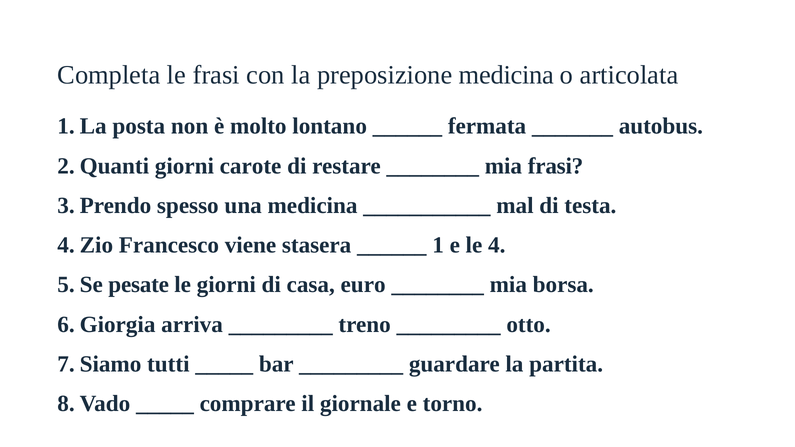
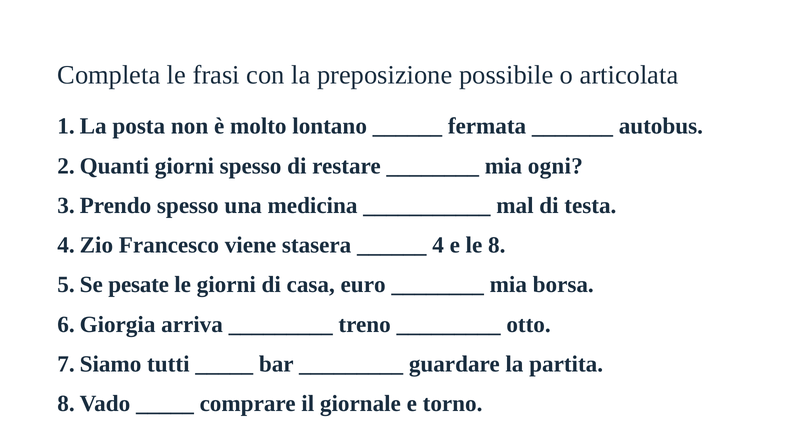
preposizione medicina: medicina -> possibile (506, 75)
giorni carote: carote -> spesso (251, 166)
mia frasi: frasi -> ogni (555, 166)
1: 1 -> 4 (438, 245)
4: 4 -> 8 (497, 245)
